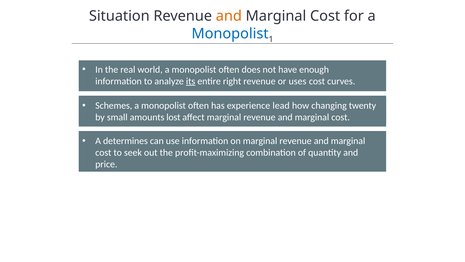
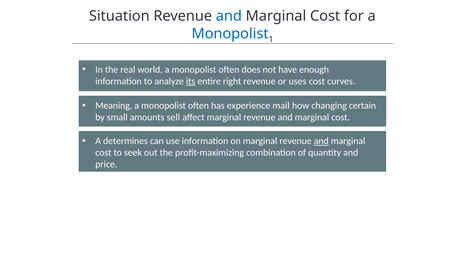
and colour: orange -> blue (229, 16)
Schemes: Schemes -> Meaning (114, 106)
lead: lead -> mail (281, 106)
twenty: twenty -> certain (362, 106)
lost: lost -> sell (173, 117)
and underline: none -> present (321, 141)
